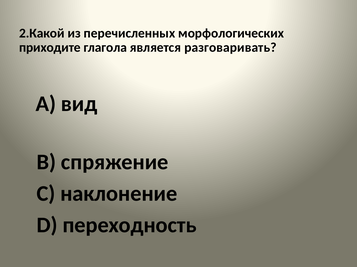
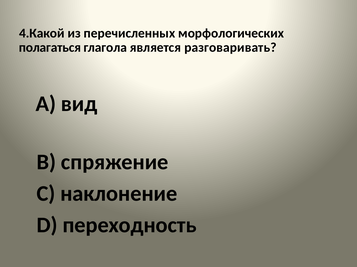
2.Какой: 2.Какой -> 4.Какой (42, 33)
приходите: приходите -> полагаться (50, 48)
